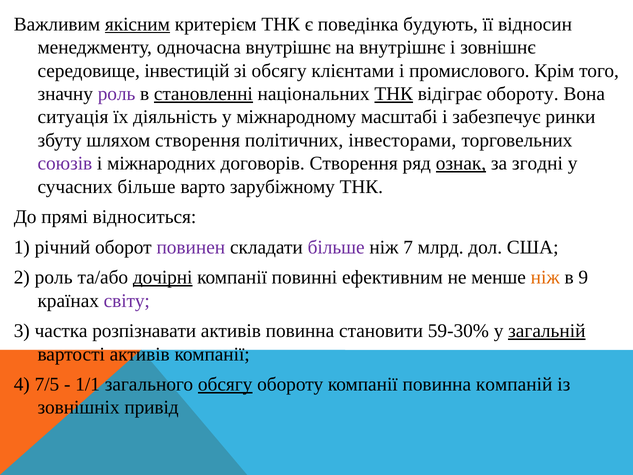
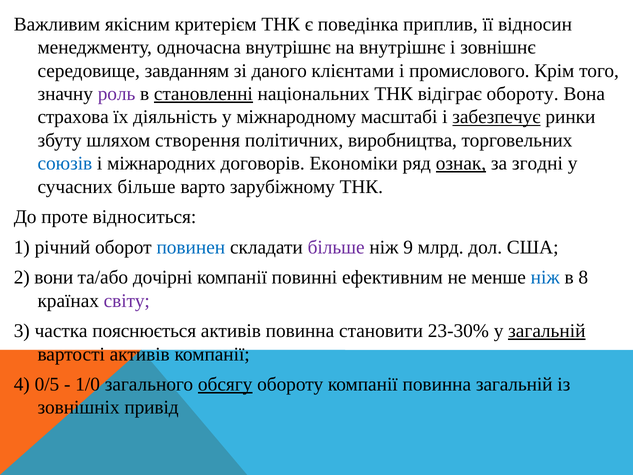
якісним underline: present -> none (137, 24)
будують: будують -> приплив (441, 24)
інвестицій: інвестицій -> завданням (187, 71)
зі обсягу: обсягу -> даного (279, 71)
ТНК underline: present -> none (394, 94)
ситуація: ситуація -> страхова (73, 117)
забезпечує underline: none -> present (496, 117)
інвесторами: інвесторами -> виробництва (403, 140)
союзів colour: purple -> blue (65, 163)
договорів Створення: Створення -> Економіки (354, 163)
прямі: прямі -> проте (65, 217)
повинен colour: purple -> blue (191, 247)
7: 7 -> 9 (408, 247)
2 роль: роль -> вони (54, 277)
дочірні underline: present -> none (163, 277)
ніж colour: orange -> blue (545, 277)
9: 9 -> 8 (583, 277)
розпізнавати: розпізнавати -> пояснюється (144, 331)
59-30%: 59-30% -> 23-30% (458, 331)
7/5: 7/5 -> 0/5 (47, 384)
1/1: 1/1 -> 1/0 (88, 384)
повинна компаній: компаній -> загальній (514, 384)
